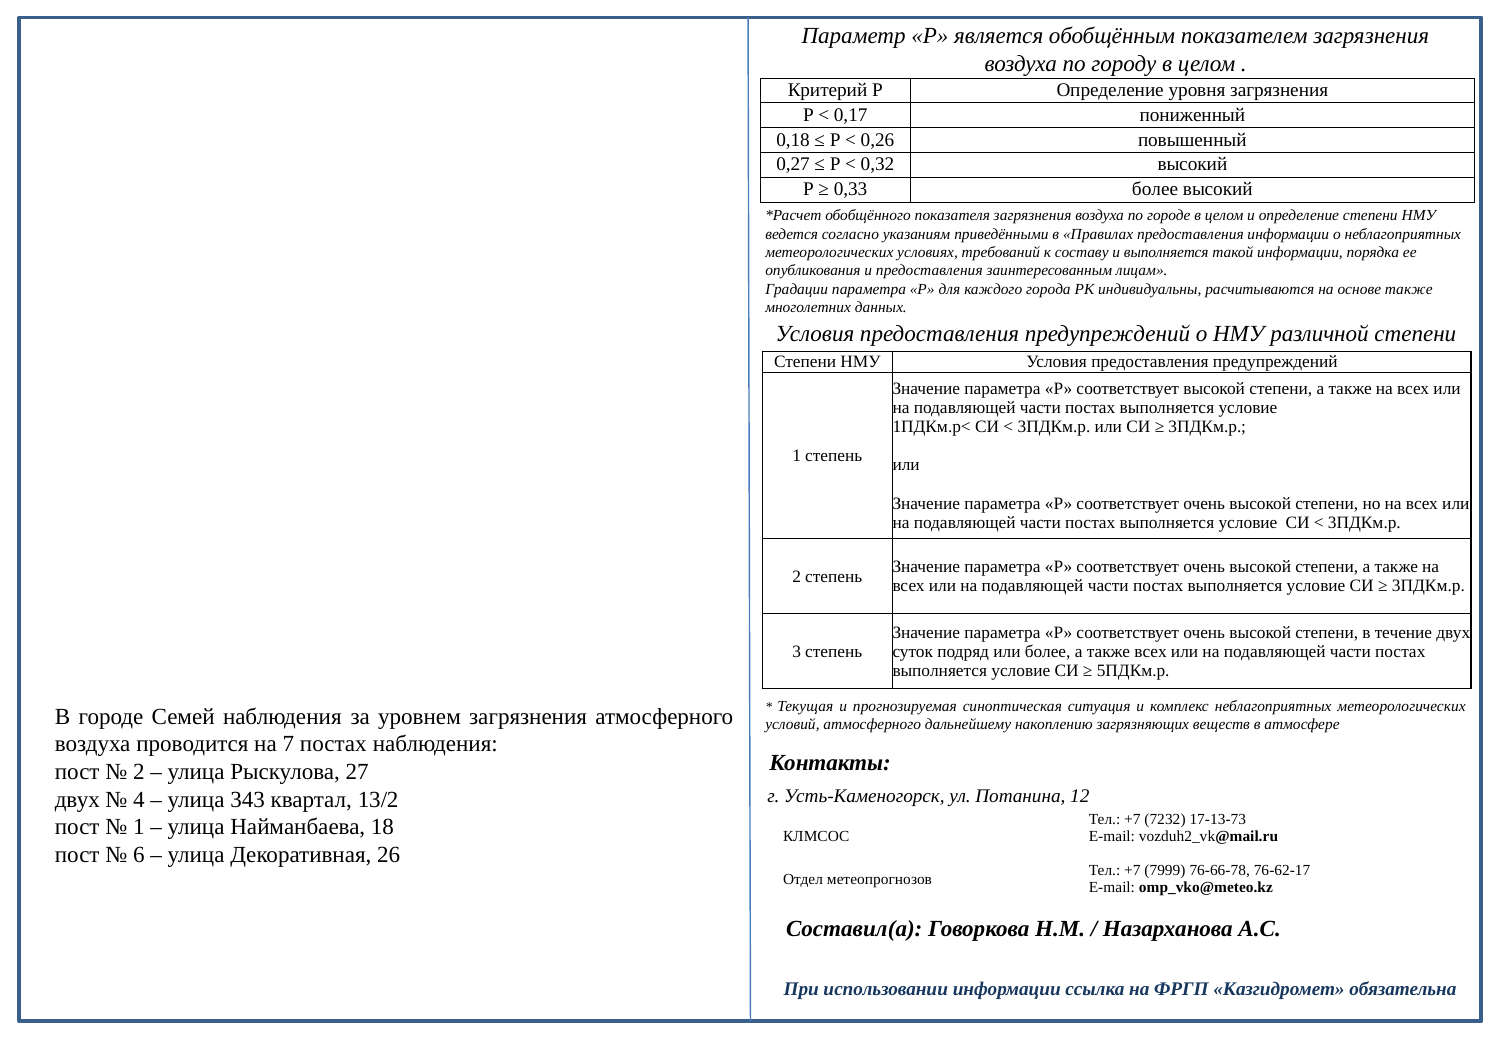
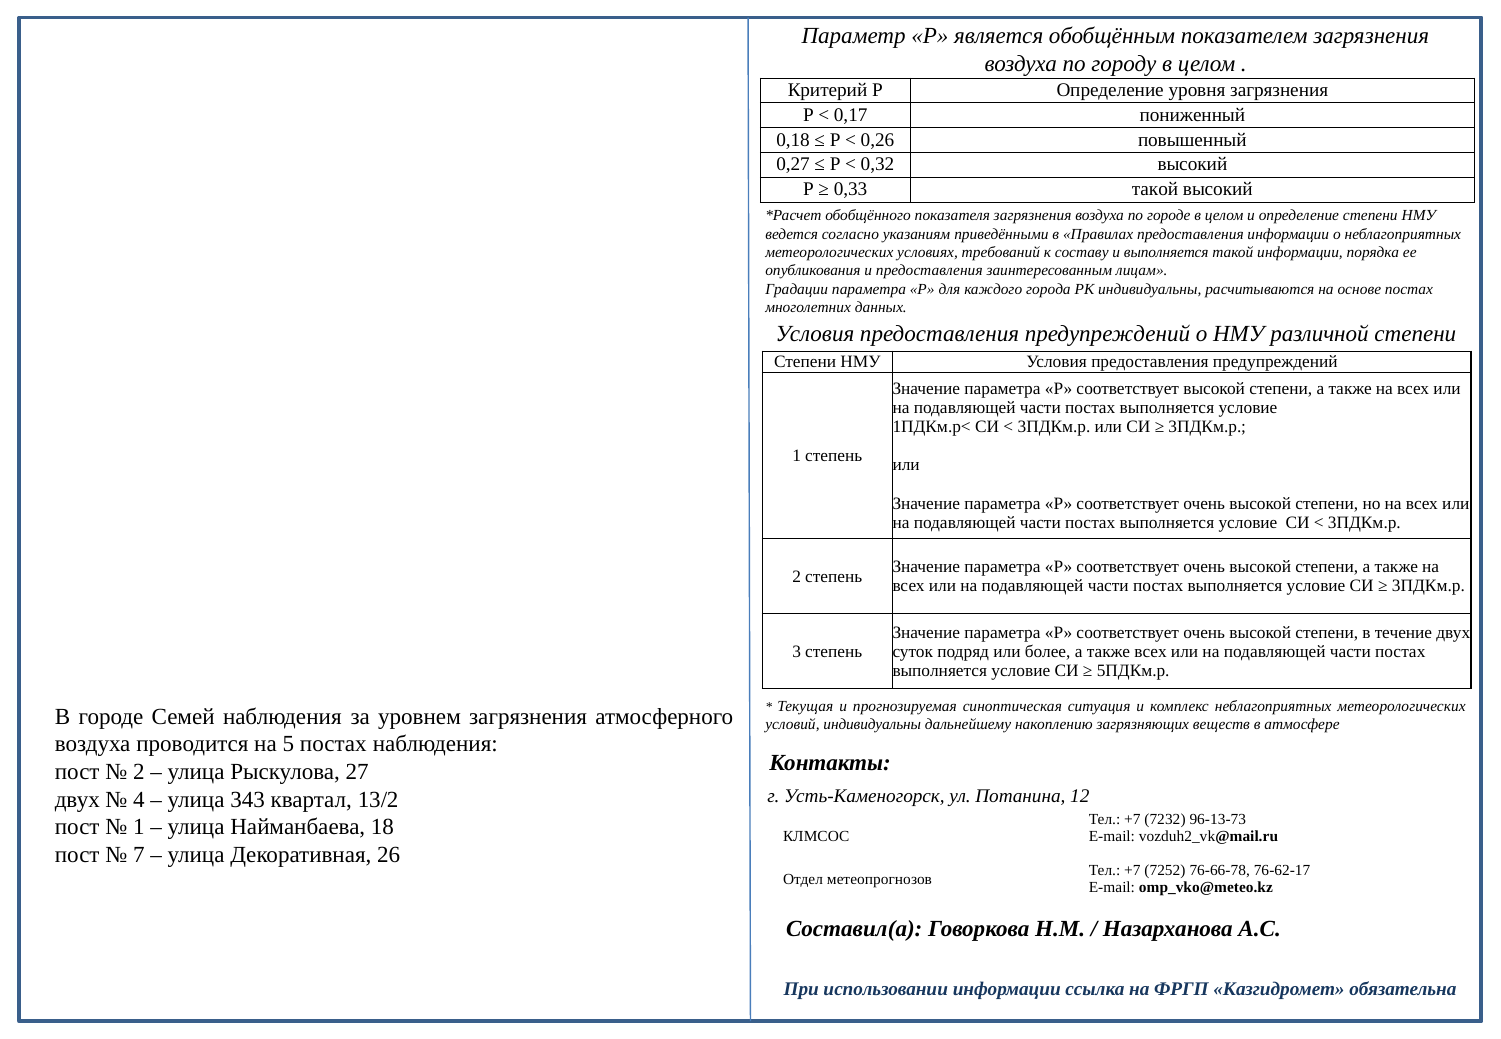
0,33 более: более -> такой (1155, 189)
основе также: также -> постах (1409, 289)
условий атмосферного: атмосферного -> индивидуальны (872, 725)
7: 7 -> 5 (288, 744)
17-13-73: 17-13-73 -> 96-13-73 (1218, 820)
6: 6 -> 7 (139, 855)
7999: 7999 -> 7252 (1165, 871)
